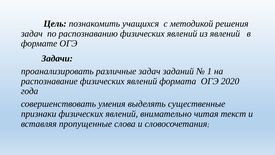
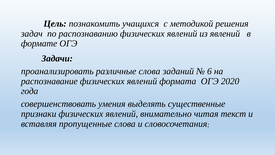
различные задач: задач -> слова (149, 71)
1: 1 -> 6 (209, 71)
